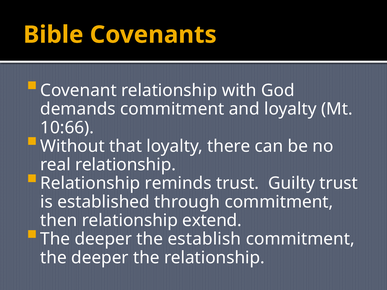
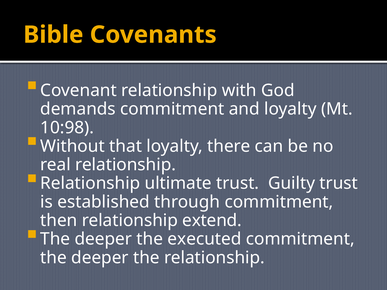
10:66: 10:66 -> 10:98 (67, 128)
reminds: reminds -> ultimate (178, 183)
establish: establish -> executed (204, 239)
